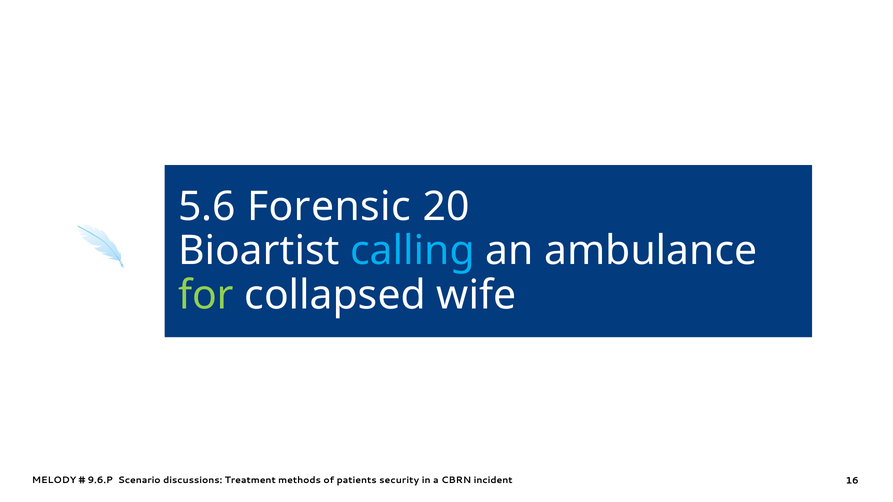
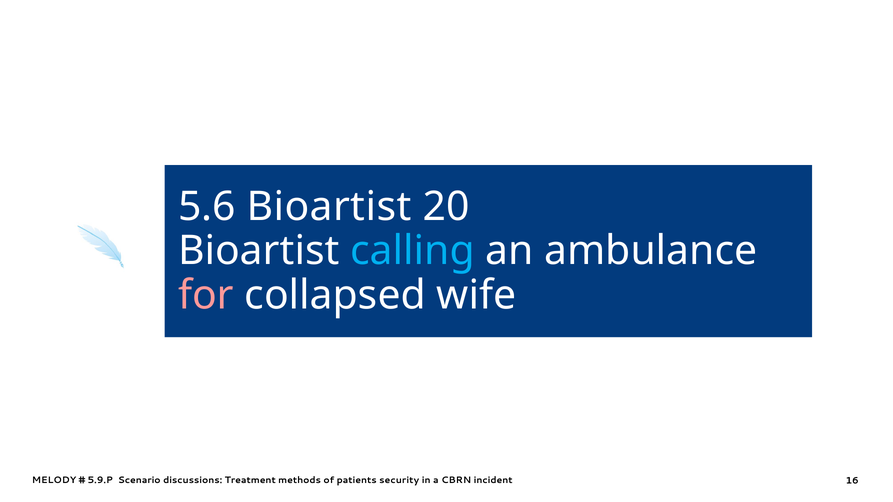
5.6 Forensic: Forensic -> Bioartist (329, 207)
for colour: light green -> pink (206, 295)
9.6.P: 9.6.P -> 5.9.P (100, 480)
